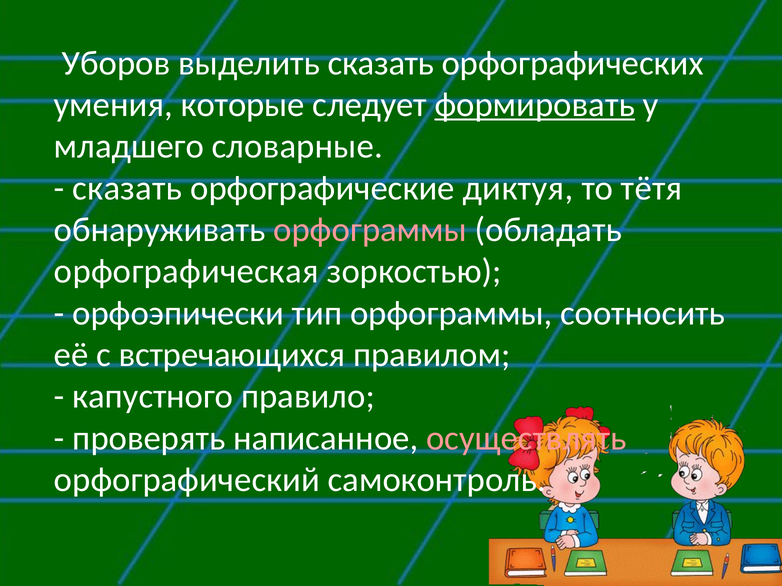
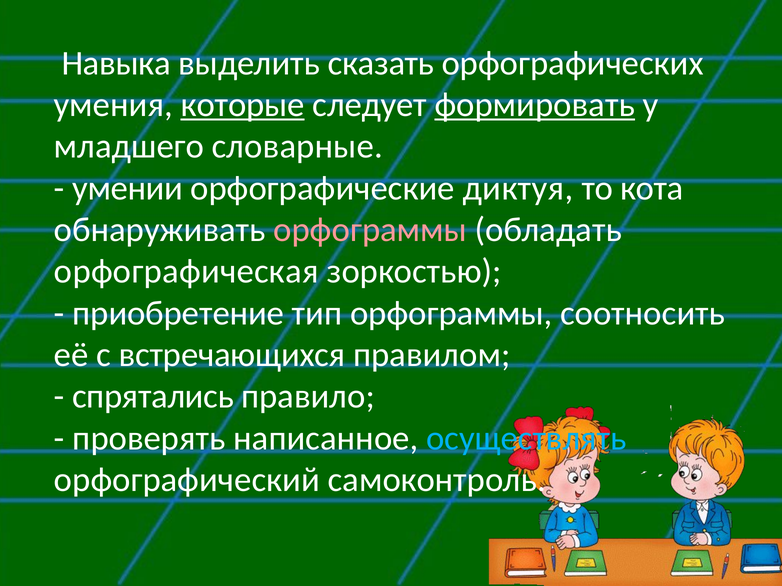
Уборов: Уборов -> Навыка (116, 63)
которые underline: none -> present (243, 105)
сказать: сказать -> умении (128, 188)
тётя: тётя -> кота (652, 188)
орфоэпически: орфоэпически -> приобретение (178, 313)
капустного: капустного -> спрятались (153, 397)
осуществлять colour: pink -> light blue (526, 439)
